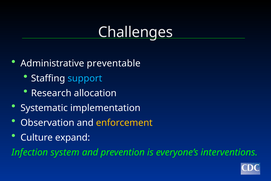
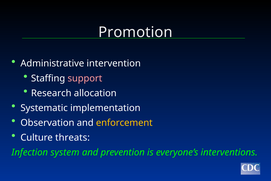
Challenges: Challenges -> Promotion (135, 32)
preventable: preventable -> intervention (114, 63)
support colour: light blue -> pink (85, 78)
expand: expand -> threats (73, 137)
